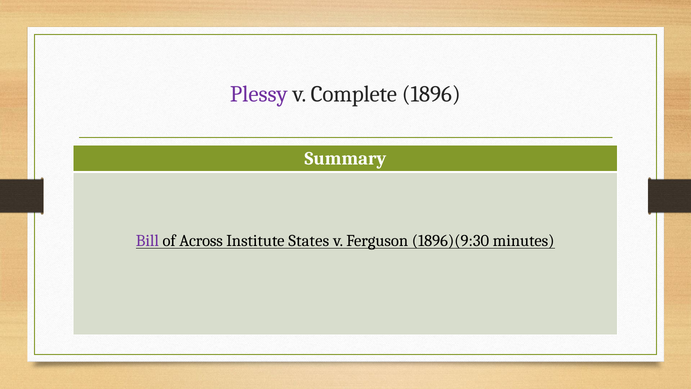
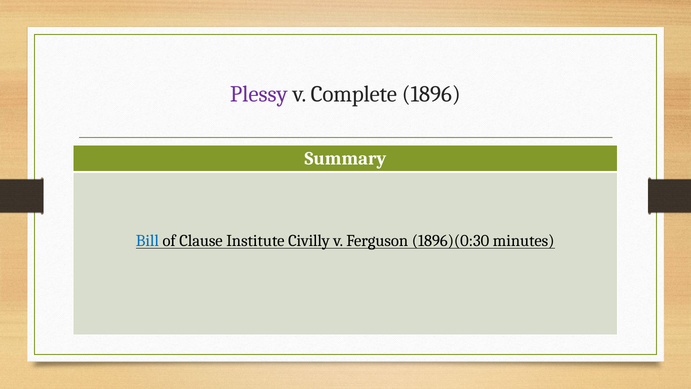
Bill colour: purple -> blue (147, 241)
Across: Across -> Clause (201, 241)
States: States -> Civilly (309, 241)
1896)(9:30: 1896)(9:30 -> 1896)(0:30 (450, 241)
